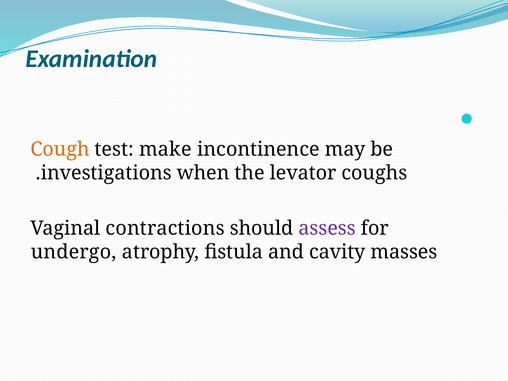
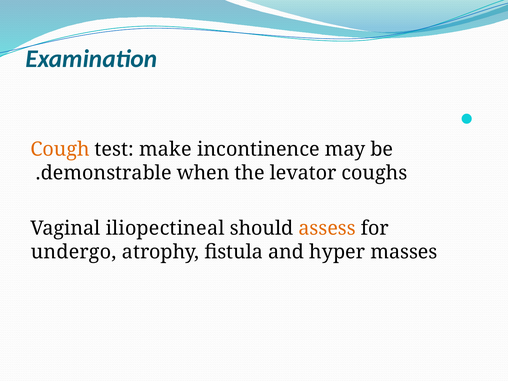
investigations: investigations -> demonstrable (106, 173)
contractions: contractions -> iliopectineal (165, 228)
assess colour: purple -> orange (327, 228)
cavity: cavity -> hyper (337, 252)
